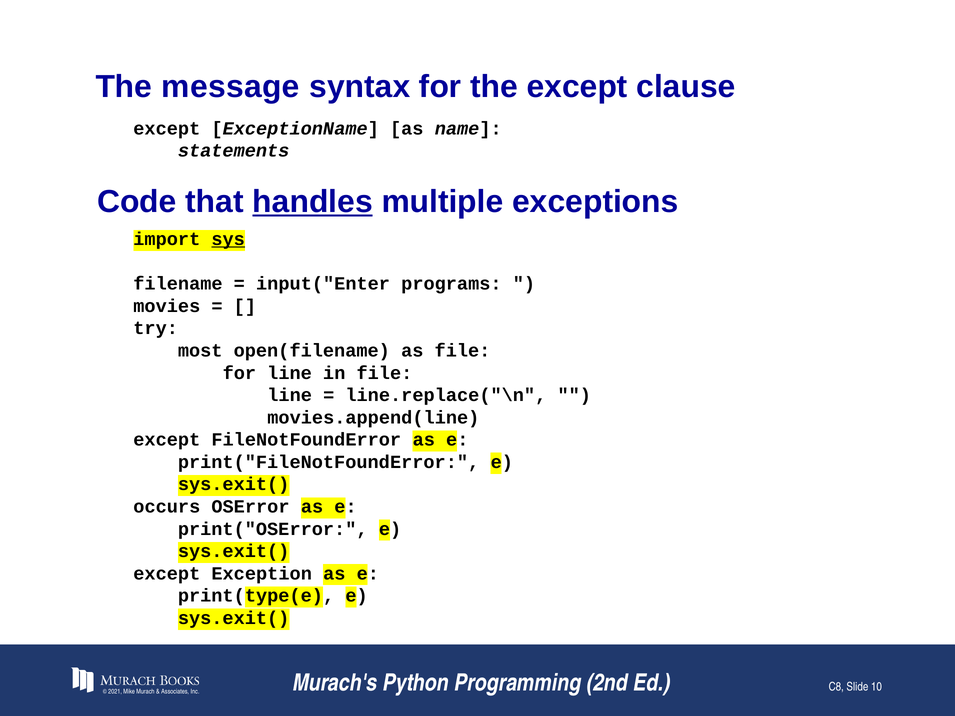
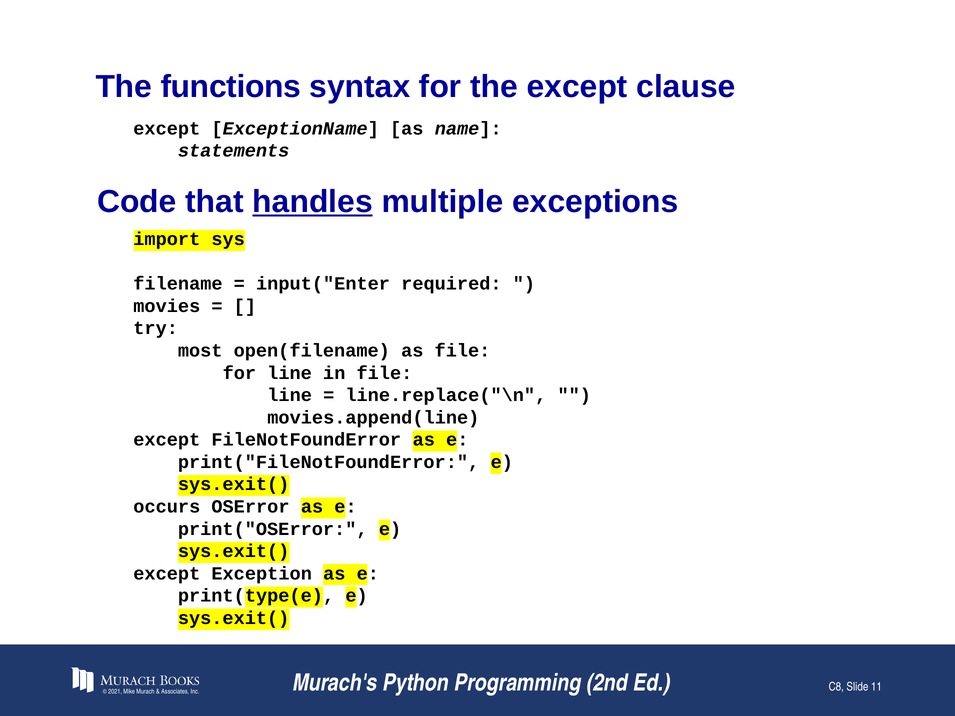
message: message -> functions (231, 87)
sys underline: present -> none (228, 239)
programs: programs -> required (451, 284)
10: 10 -> 11 (876, 687)
